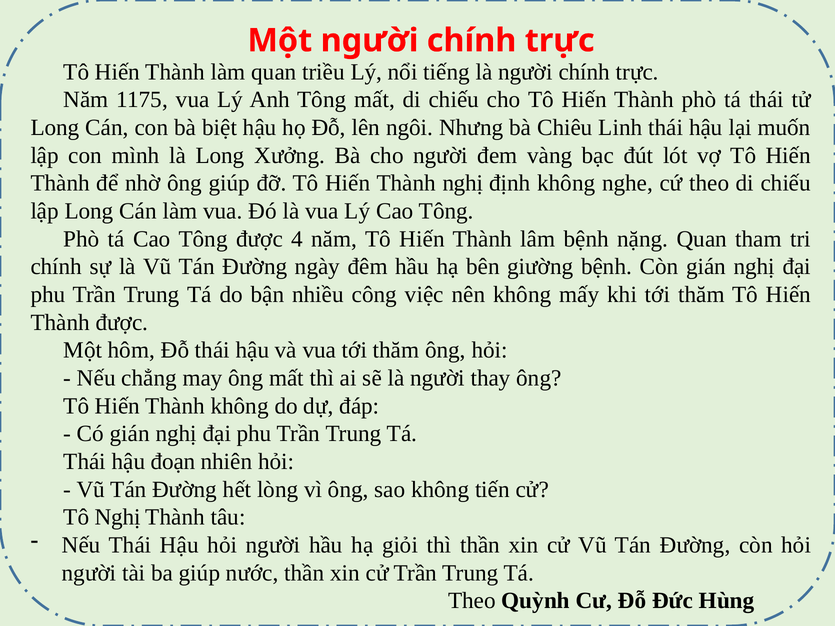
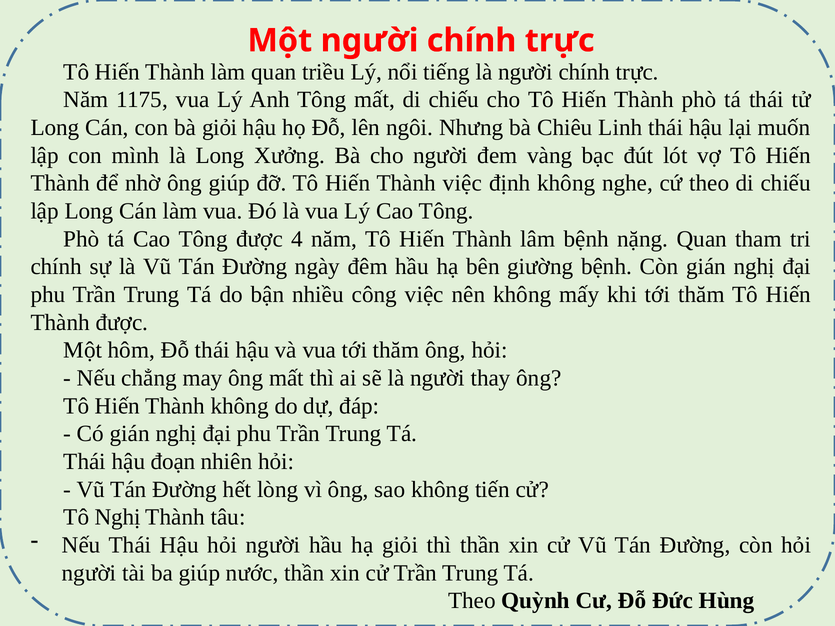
bà biệt: biệt -> giỏi (220, 128)
Thành nghị: nghị -> việc (463, 183)
